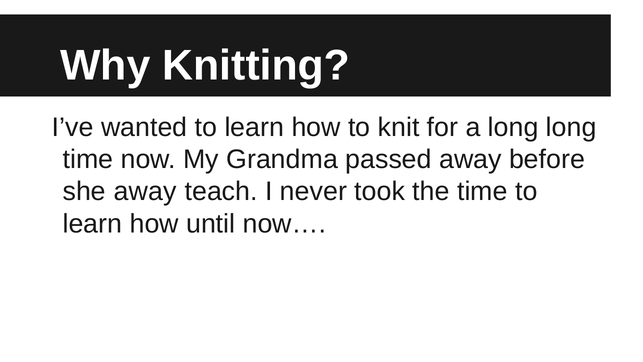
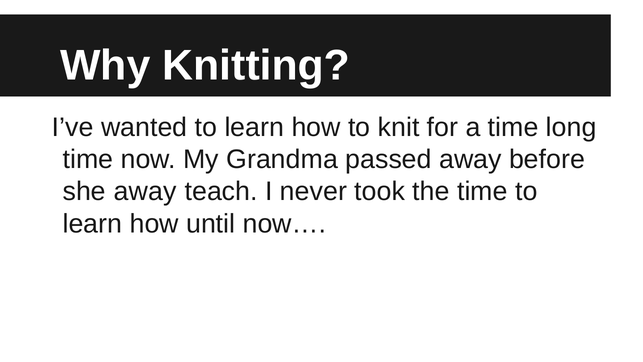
a long: long -> time (513, 127)
